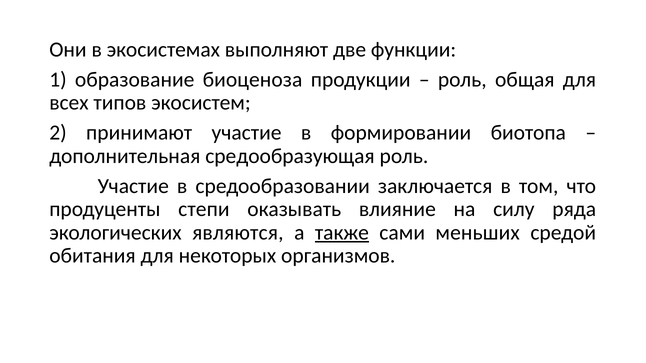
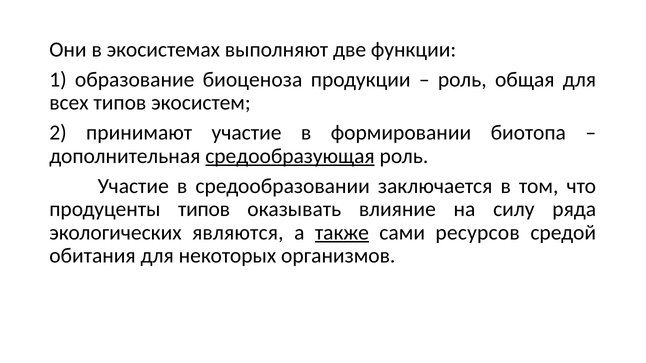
средообразующая underline: none -> present (290, 156)
продуценты степи: степи -> типов (204, 210)
меньших: меньших -> ресурсов (478, 233)
